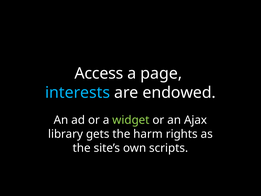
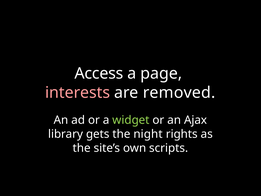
interests colour: light blue -> pink (78, 92)
endowed: endowed -> removed (179, 92)
harm: harm -> night (148, 134)
